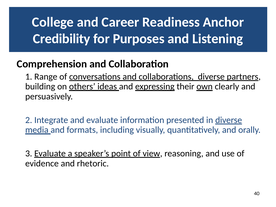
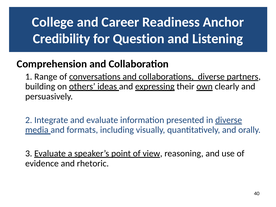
Purposes: Purposes -> Question (139, 39)
